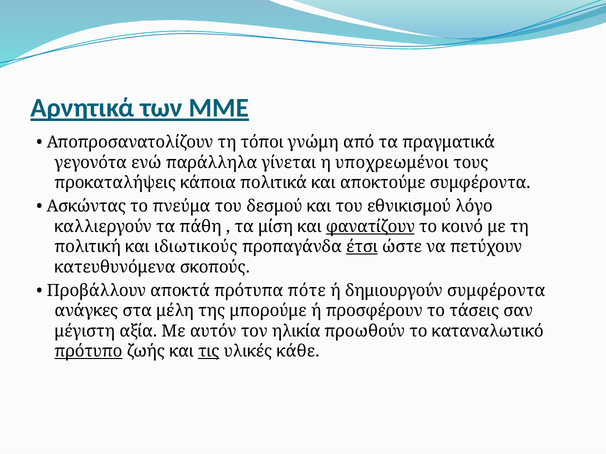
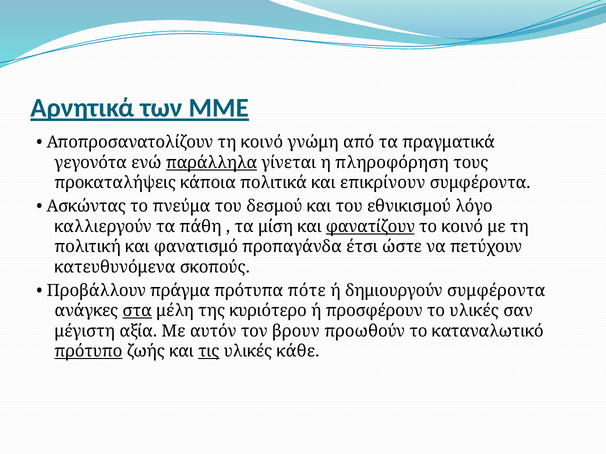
τη τόποι: τόποι -> κοινό (262, 143)
παράλληλα underline: none -> present (212, 163)
υποχρεωμένοι: υποχρεωμένοι -> πληροφόρηση (392, 163)
αποκτούμε: αποκτούμε -> επικρίνουν (383, 183)
ιδιωτικούς: ιδιωτικούς -> φανατισμό (196, 247)
έτσι underline: present -> none (362, 247)
αποκτά: αποκτά -> πράγμα (180, 291)
στα underline: none -> present (137, 311)
μπορούμε: μπορούμε -> κυριότερο (268, 311)
το τάσεις: τάσεις -> υλικές (474, 311)
ηλικία: ηλικία -> βρουν (296, 331)
